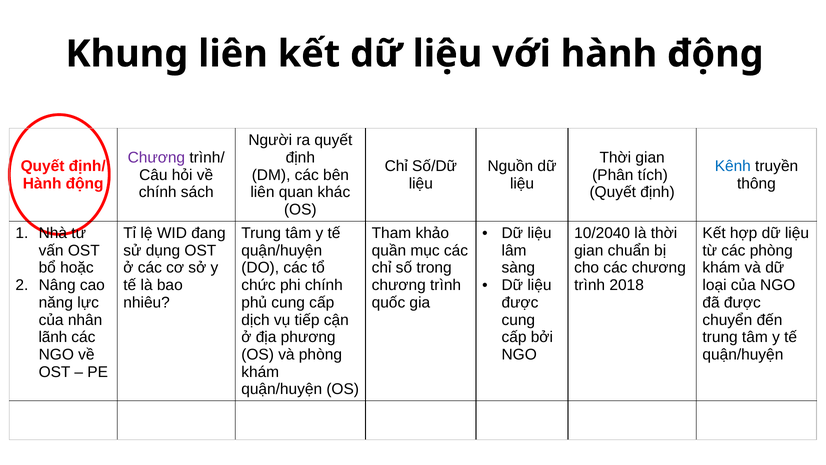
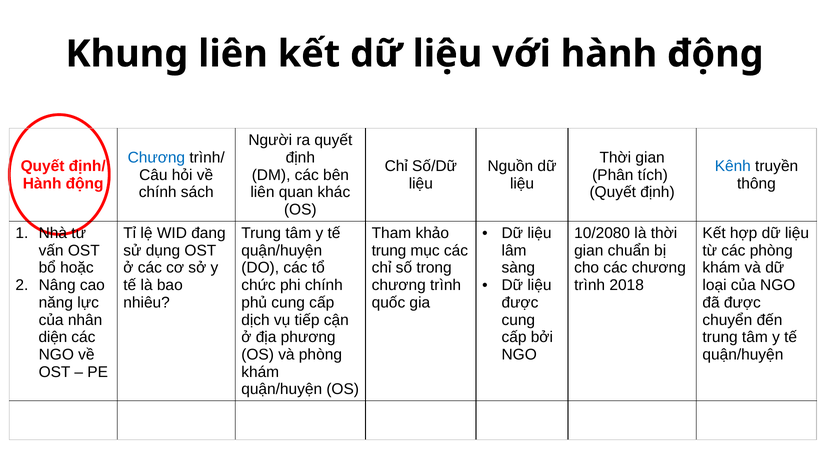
Chương colour: purple -> blue (156, 157)
10/2040: 10/2040 -> 10/2080 (602, 233)
quần: quần -> trung (389, 250)
lãnh: lãnh -> diện (53, 337)
